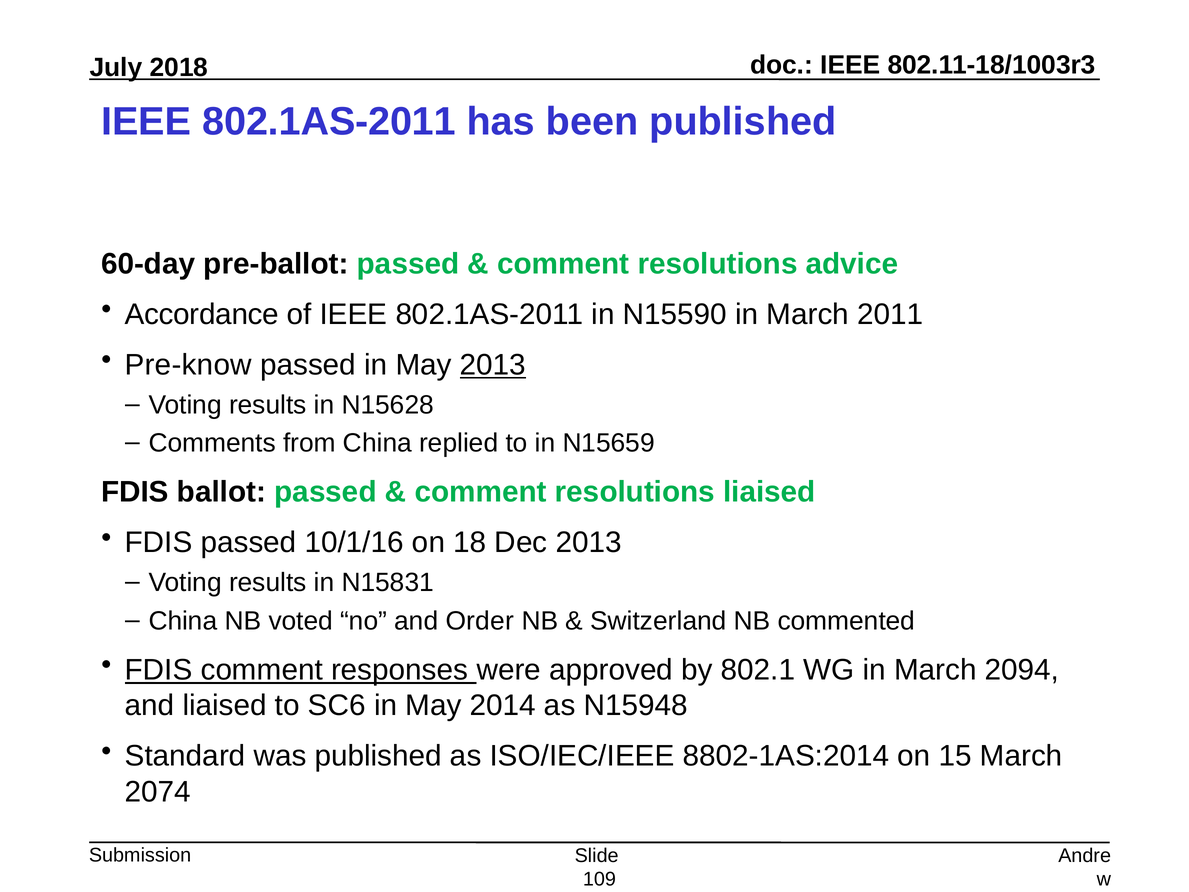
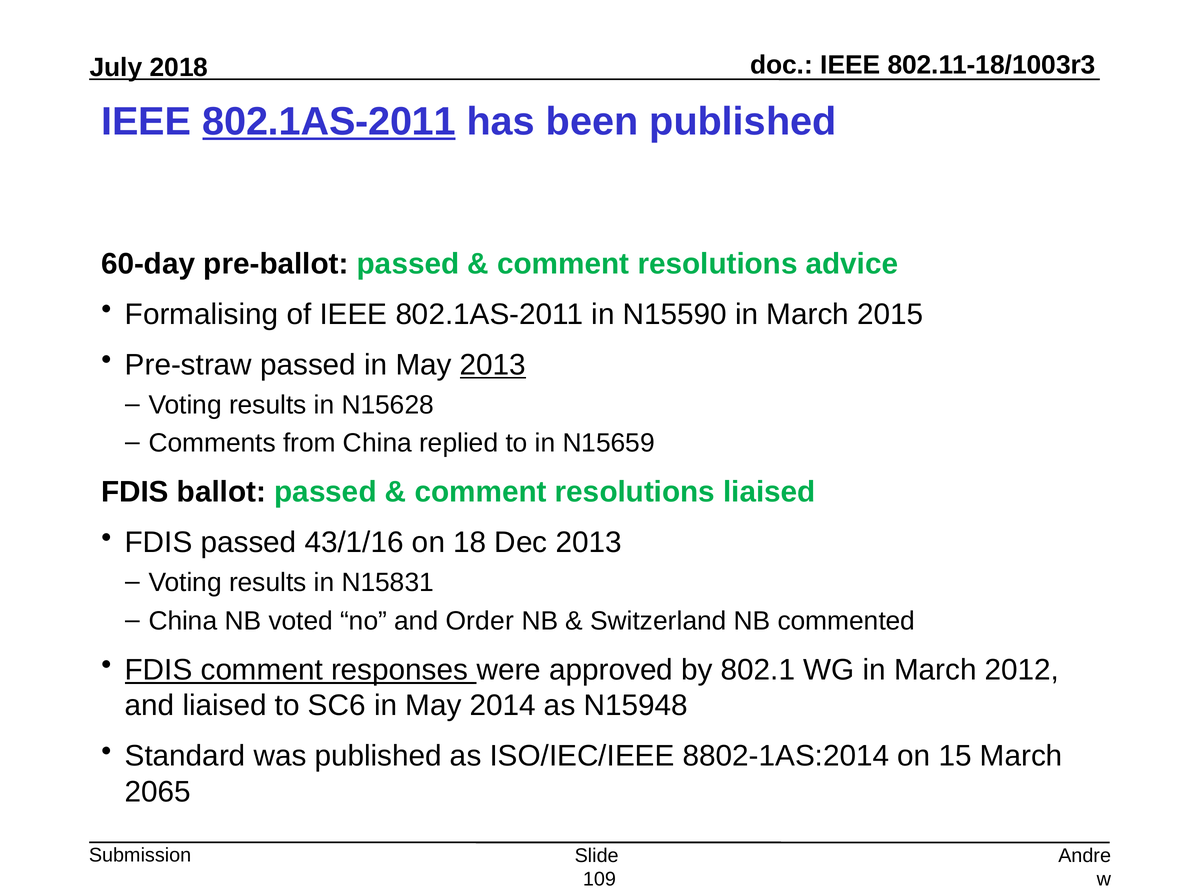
802.1AS-2011 underline: none -> present (329, 122)
Accordance: Accordance -> Formalising (202, 314)
2011: 2011 -> 2015 (890, 314)
Pre-know: Pre-know -> Pre-straw (188, 365)
10/1/16: 10/1/16 -> 43/1/16 (354, 543)
2094: 2094 -> 2012 (1022, 670)
2074: 2074 -> 2065 (158, 792)
